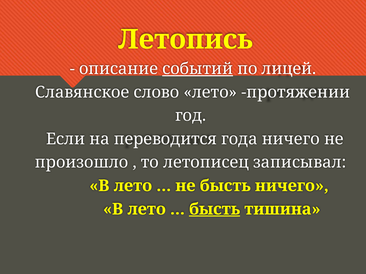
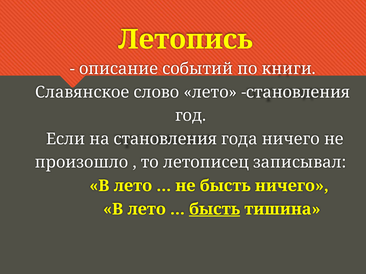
событий underline: present -> none (198, 69)
лицей: лицей -> книги (289, 69)
лето протяжении: протяжении -> становления (296, 92)
на переводится: переводится -> становления (165, 139)
